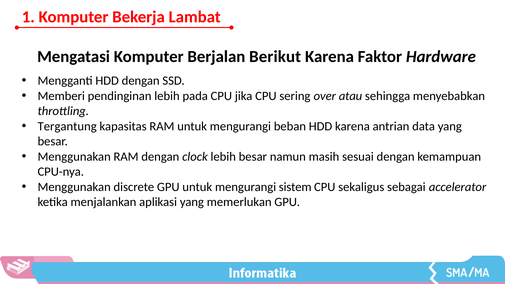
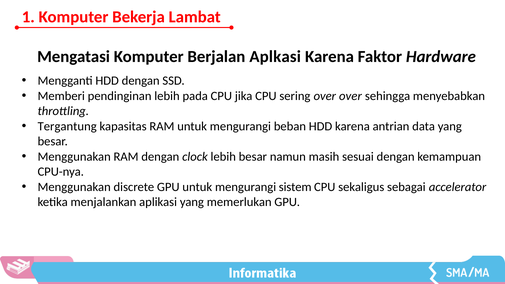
Berikut: Berikut -> Aplkasi (275, 57)
over atau: atau -> over (350, 96)
